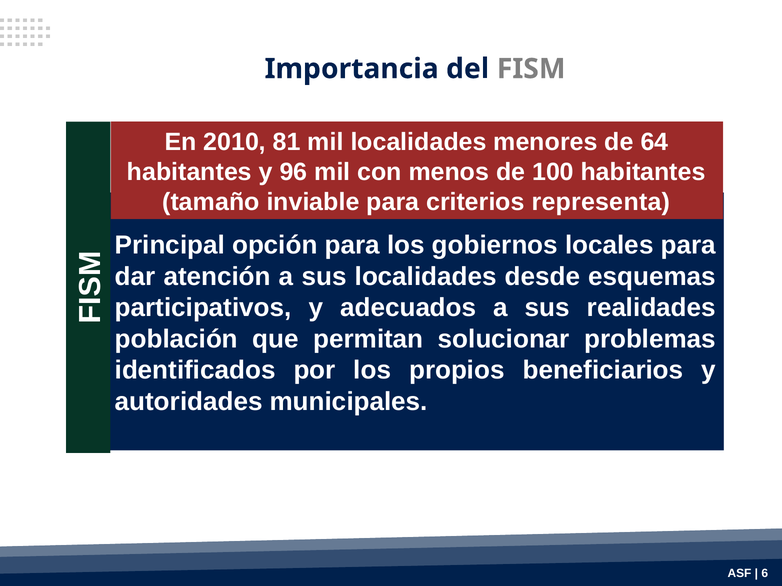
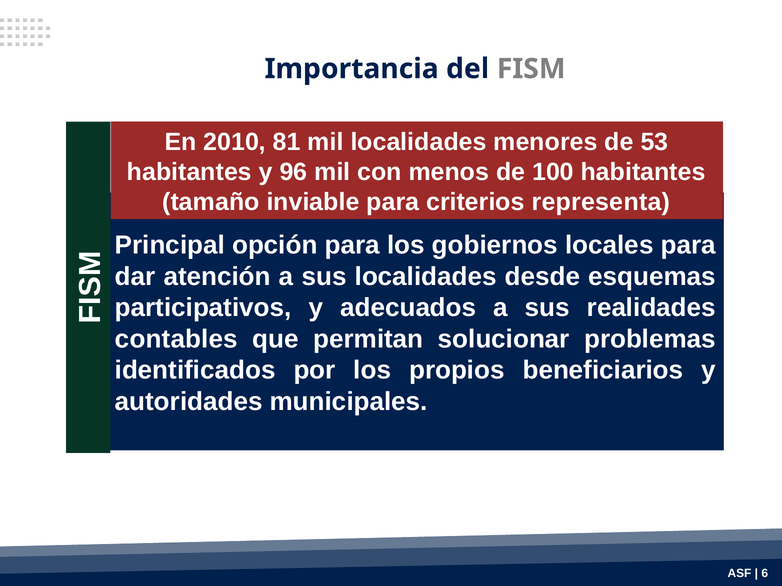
64: 64 -> 53 (654, 142)
población: población -> contables (176, 339)
